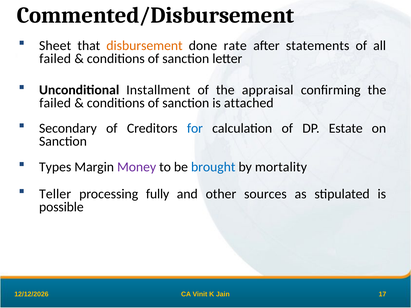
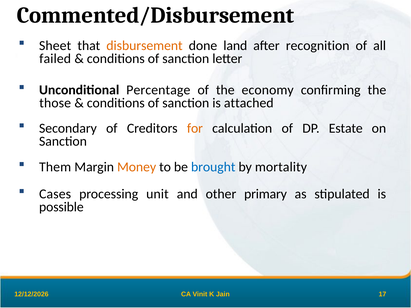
rate: rate -> land (235, 46)
statements: statements -> recognition (318, 46)
Installment: Installment -> Percentage (158, 90)
appraisal: appraisal -> economy (268, 90)
failed: failed -> those (55, 103)
for colour: blue -> orange (195, 129)
Types: Types -> Them (55, 167)
Money colour: purple -> orange (137, 167)
Teller: Teller -> Cases (55, 194)
fully: fully -> unit (157, 194)
sources: sources -> primary (265, 194)
